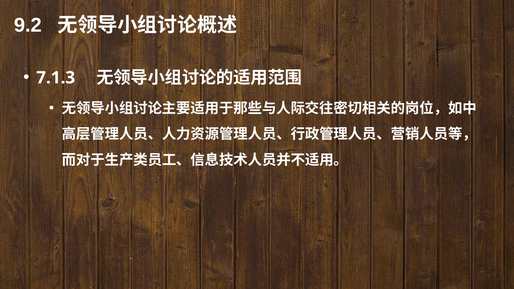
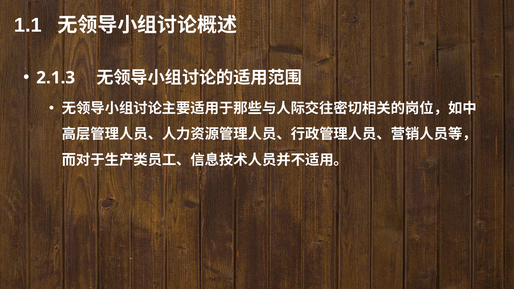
9.2: 9.2 -> 1.1 (28, 25)
7.1.3: 7.1.3 -> 2.1.3 (56, 78)
